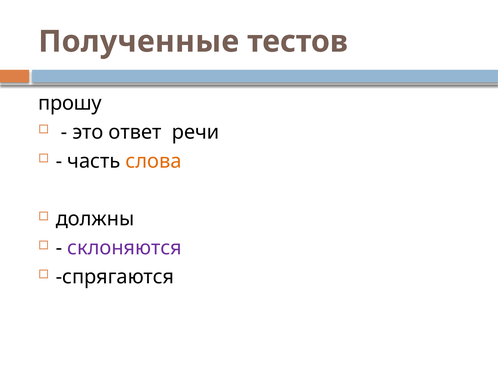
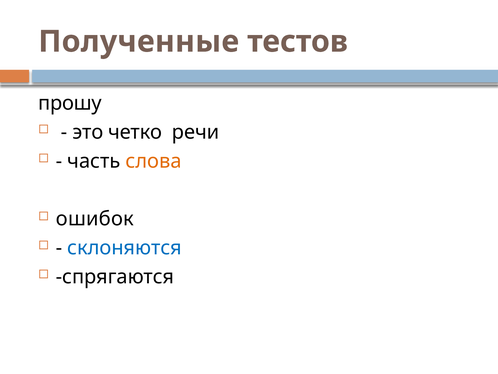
ответ: ответ -> четко (135, 132)
должны: должны -> ошибок (95, 219)
склоняются colour: purple -> blue (125, 248)
